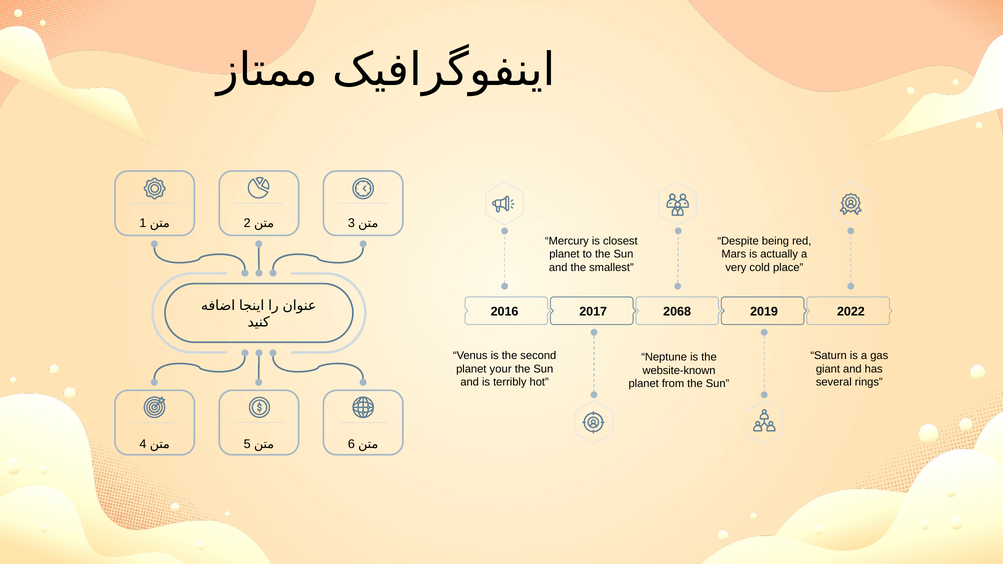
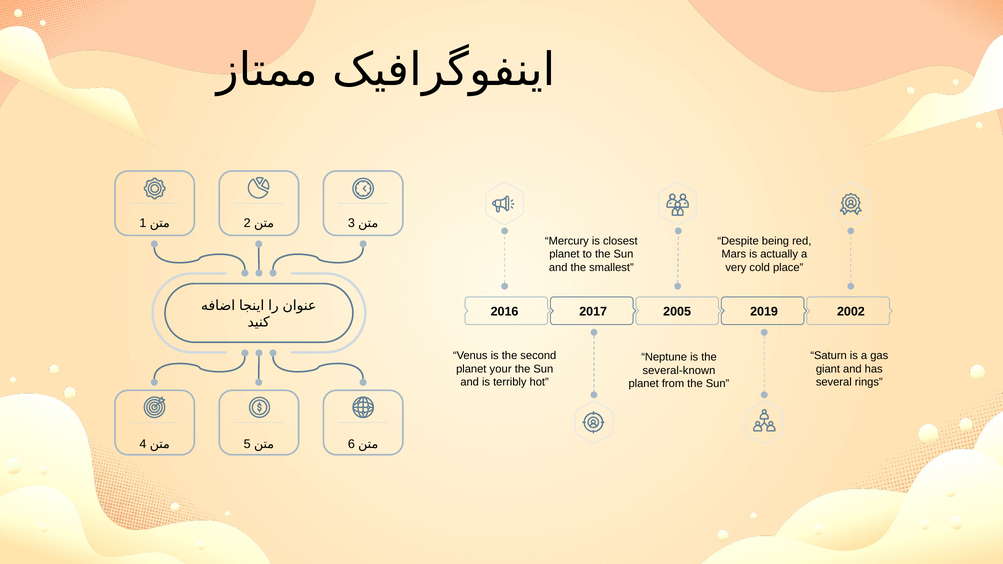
2068: 2068 -> 2005 (677, 312)
2022: 2022 -> 2002 (851, 312)
website-known: website-known -> several-known (679, 371)
